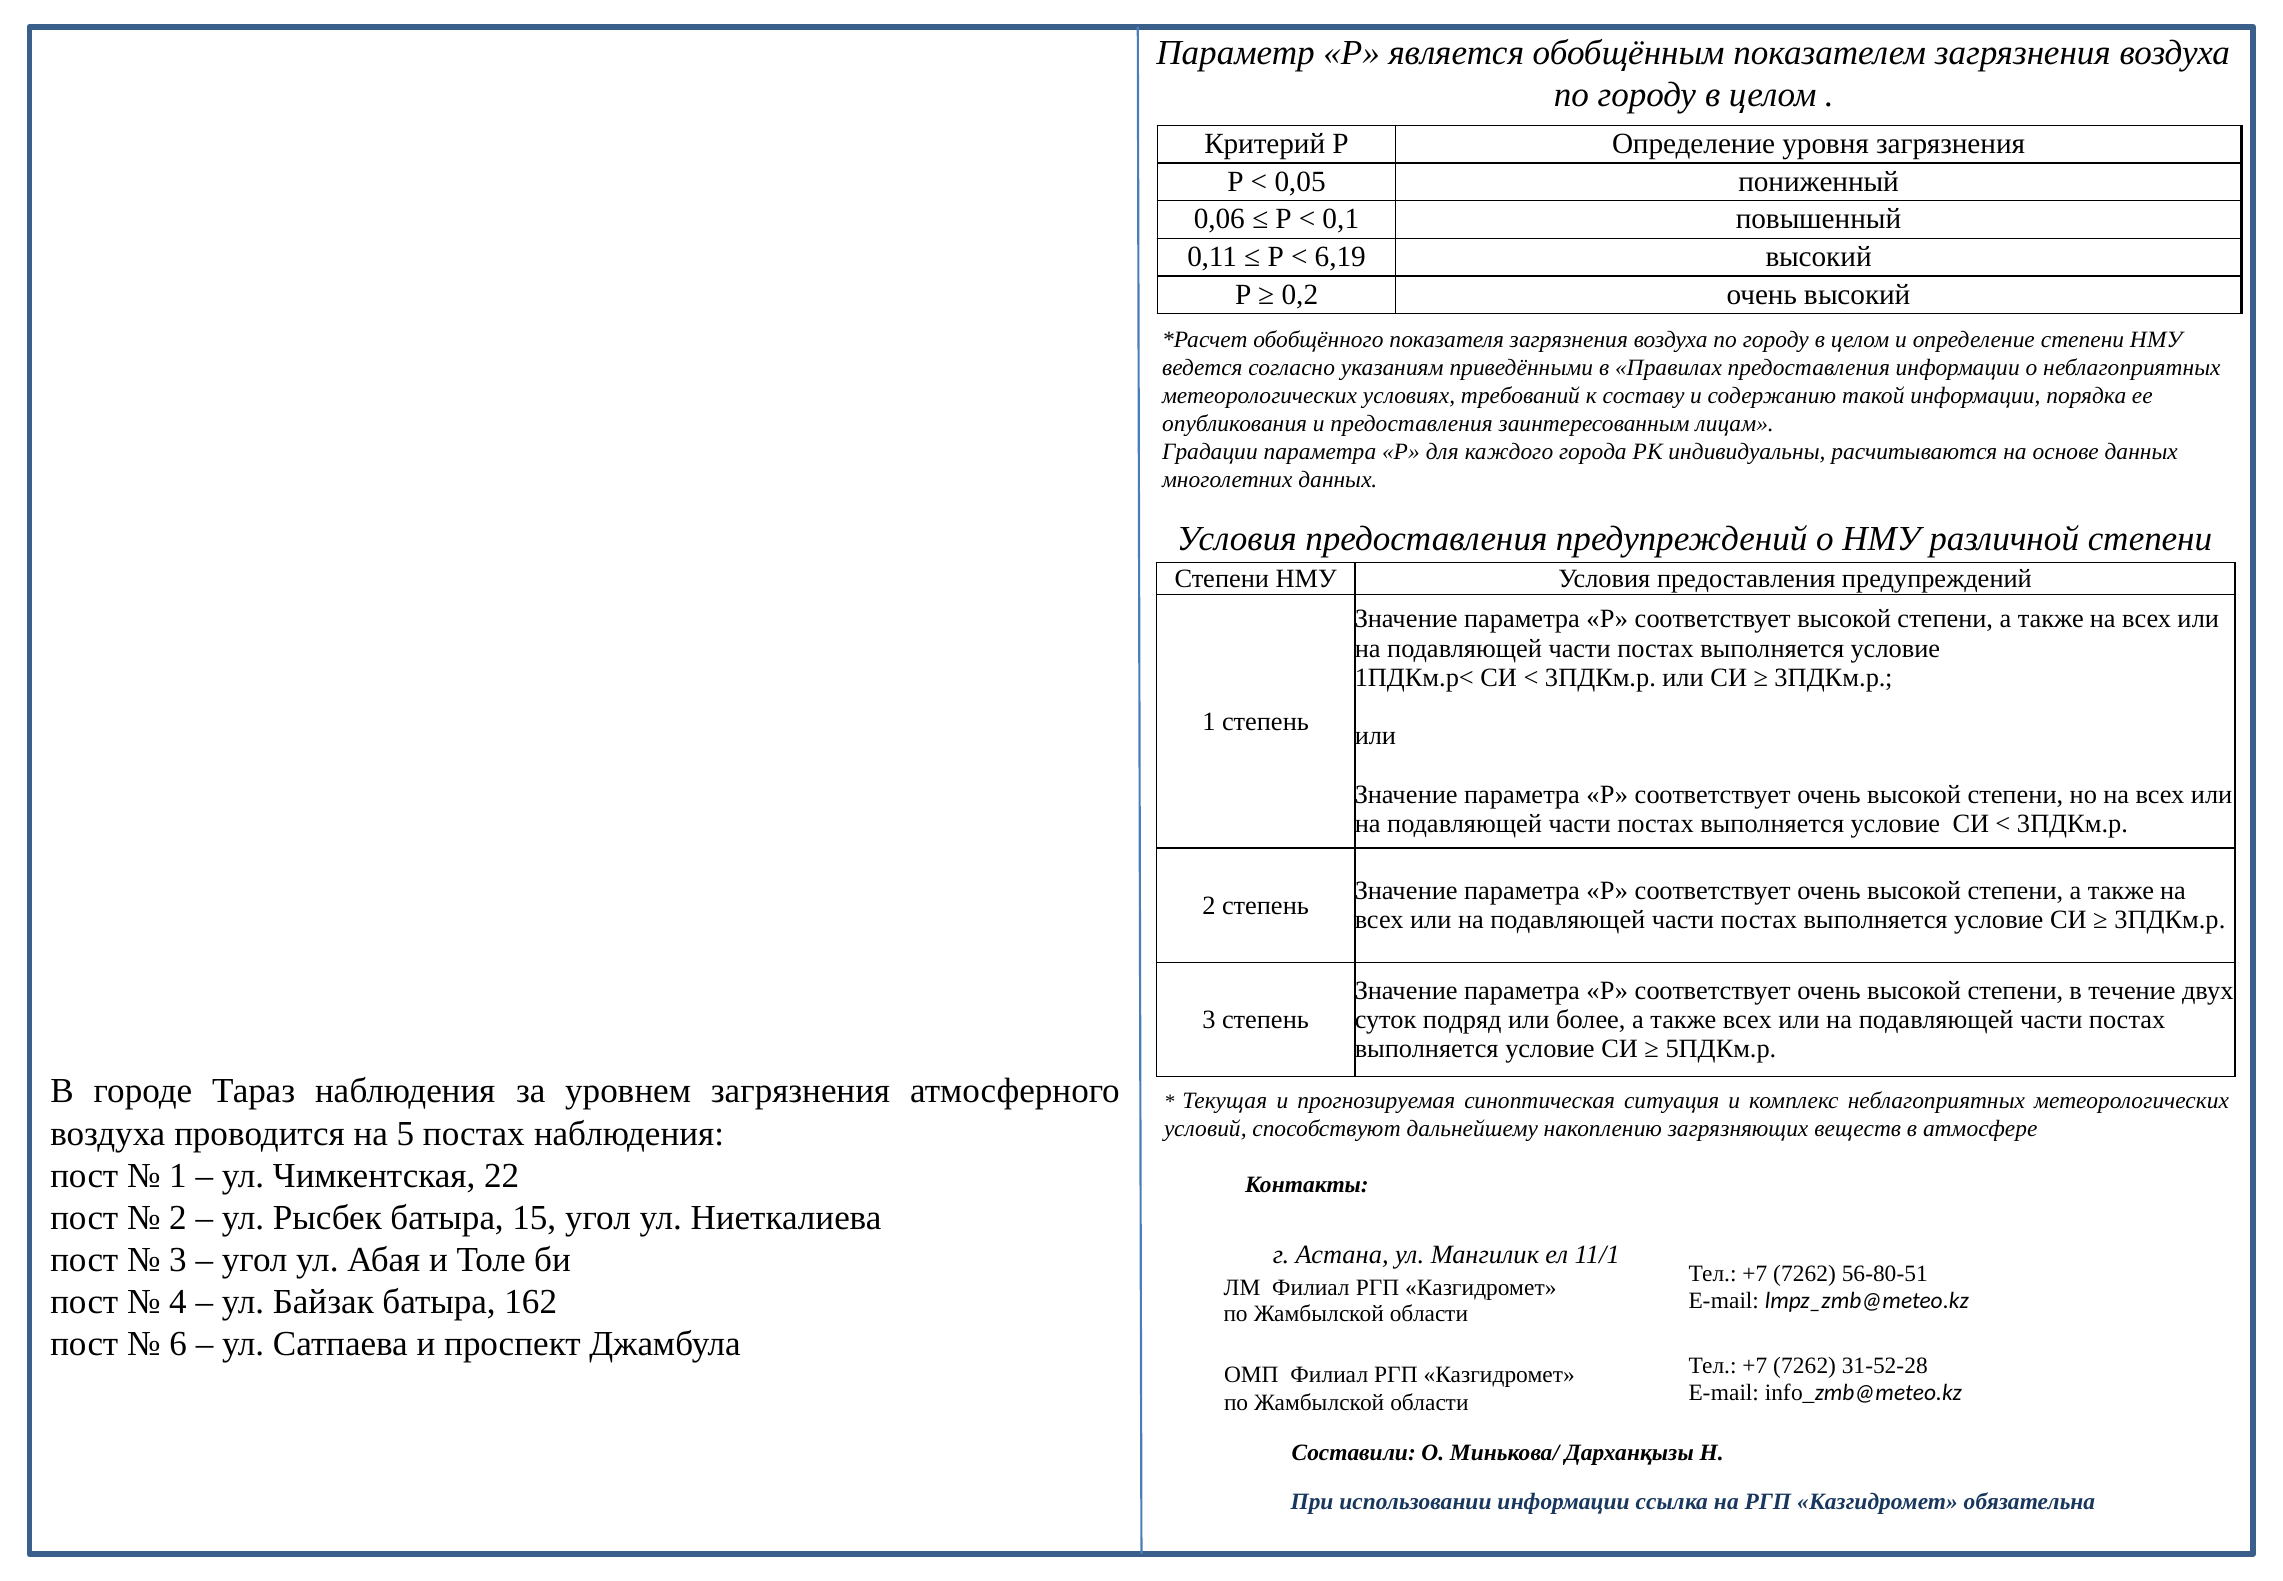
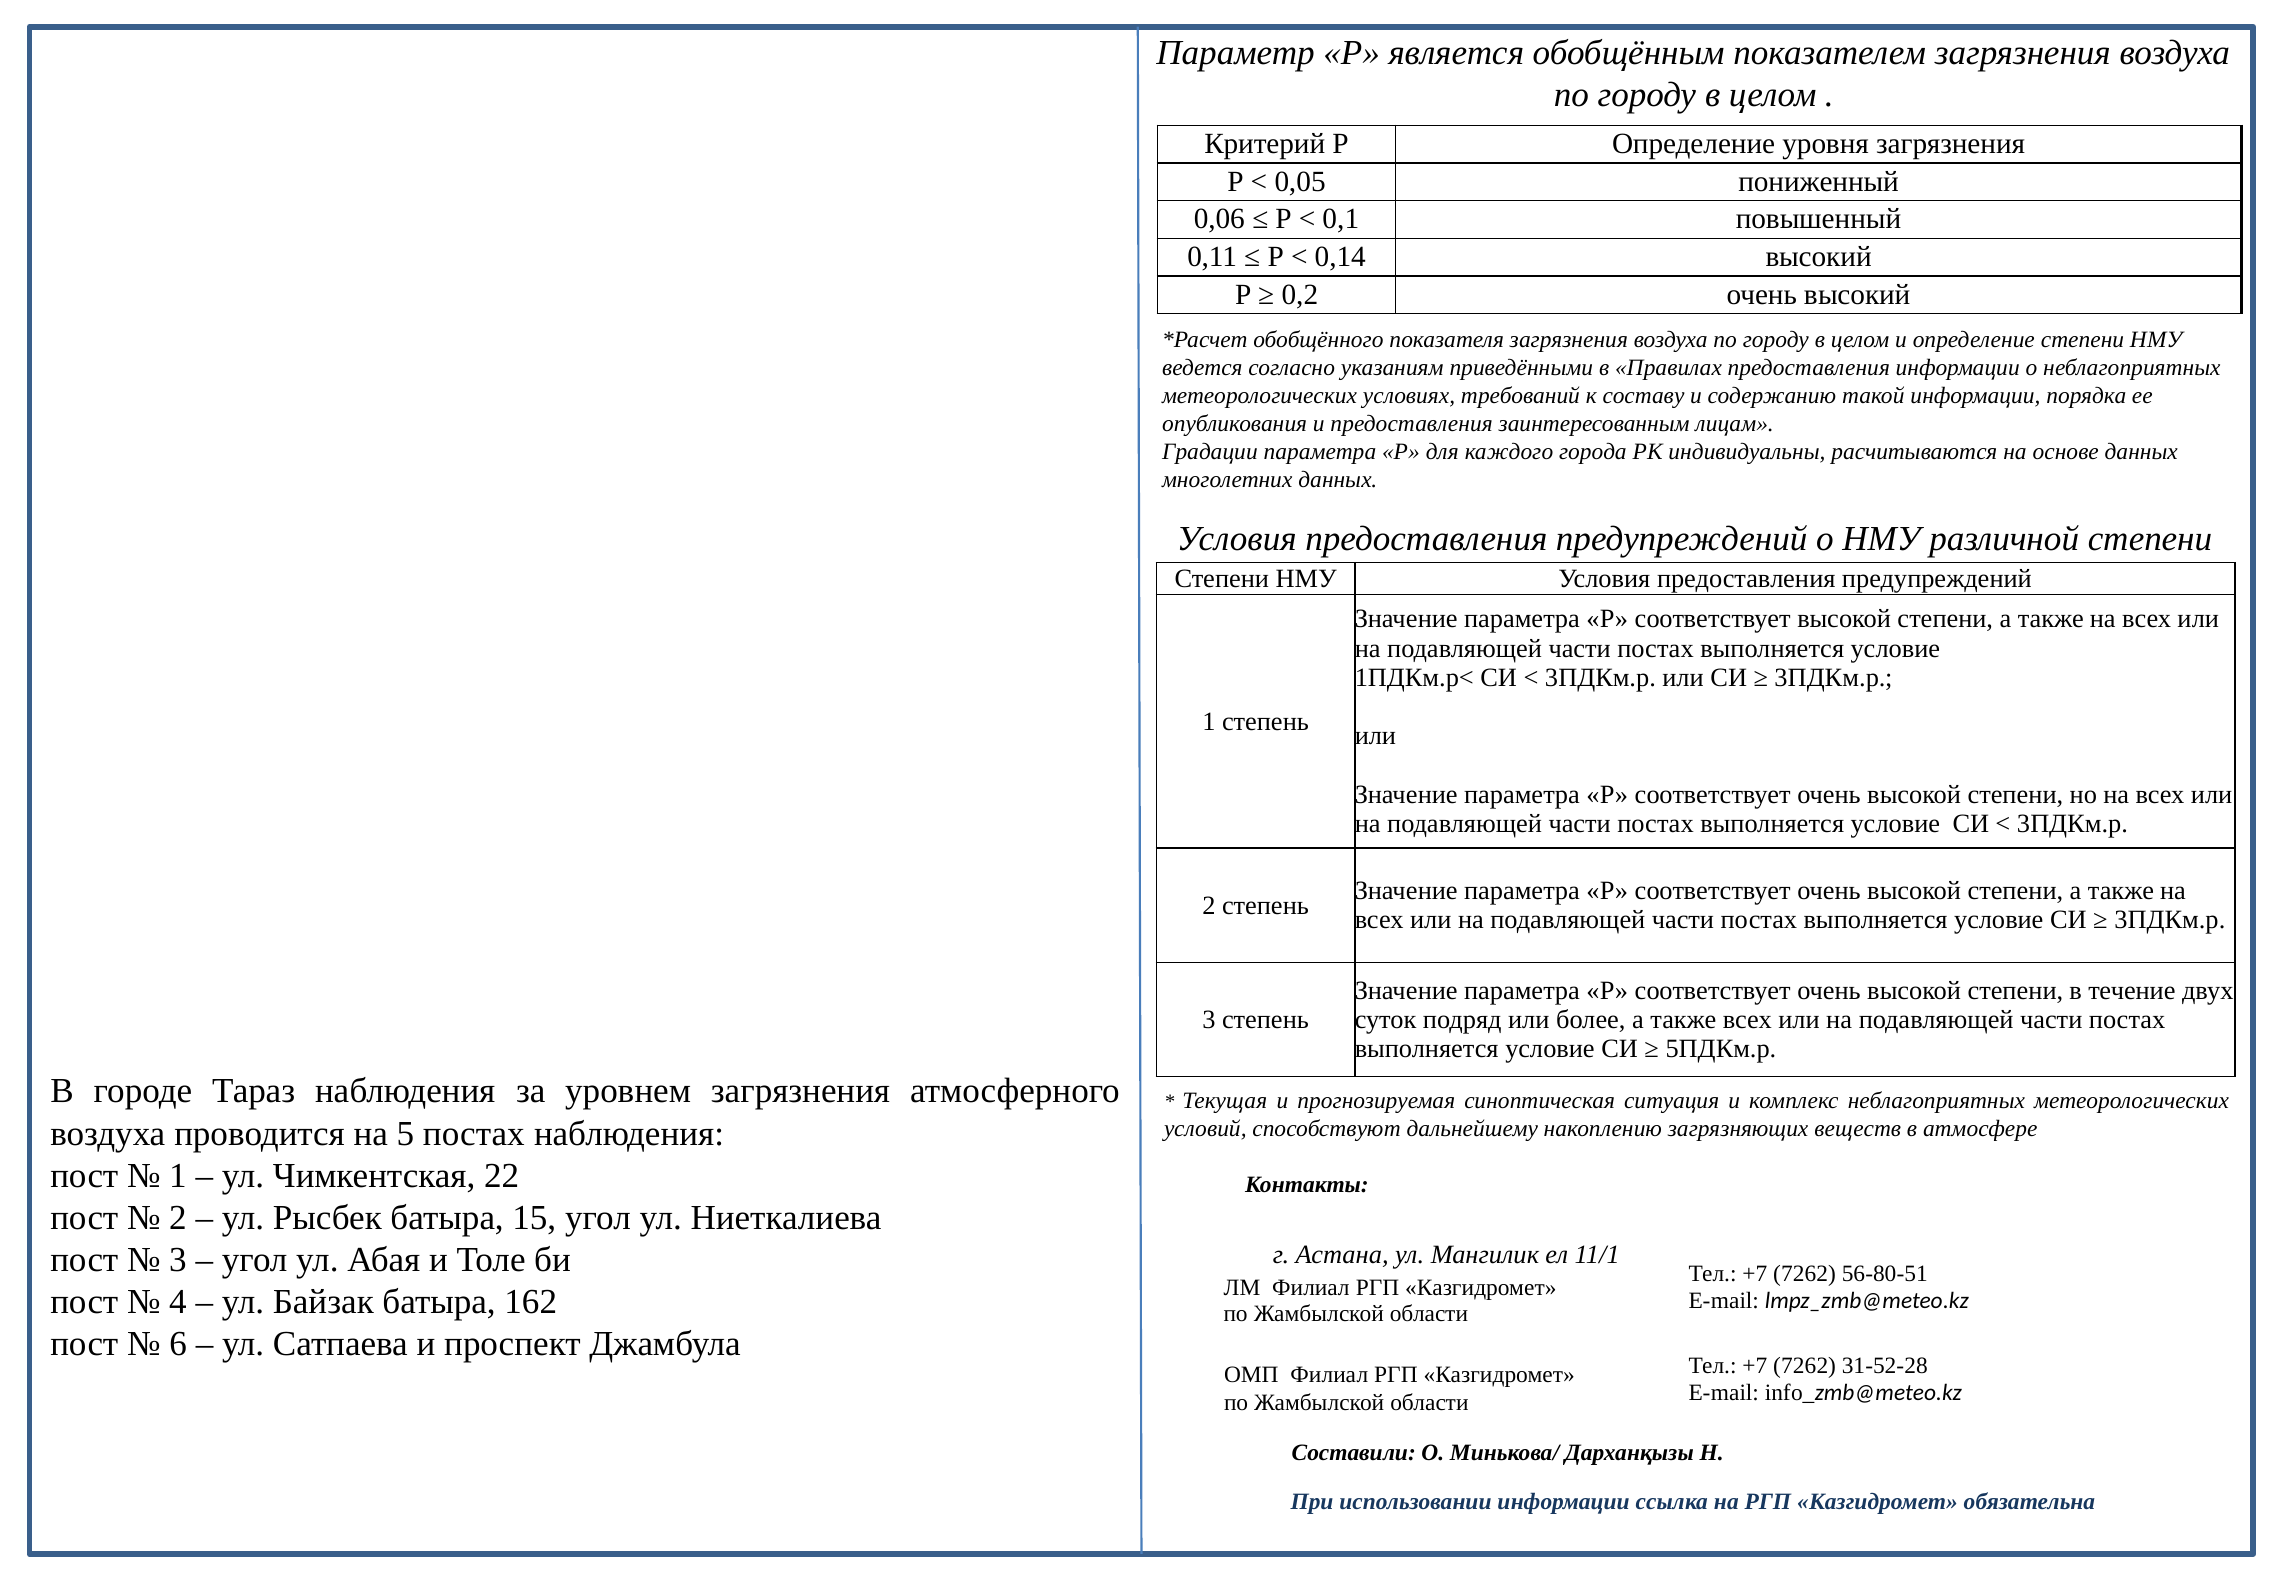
6,19: 6,19 -> 0,14 (1340, 257)
